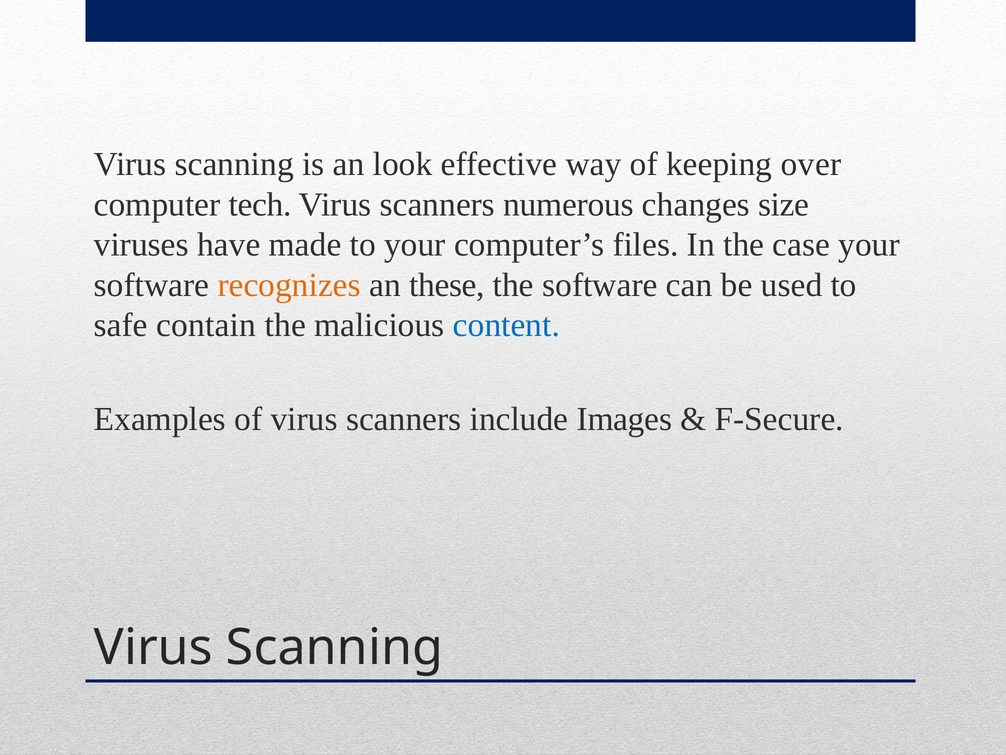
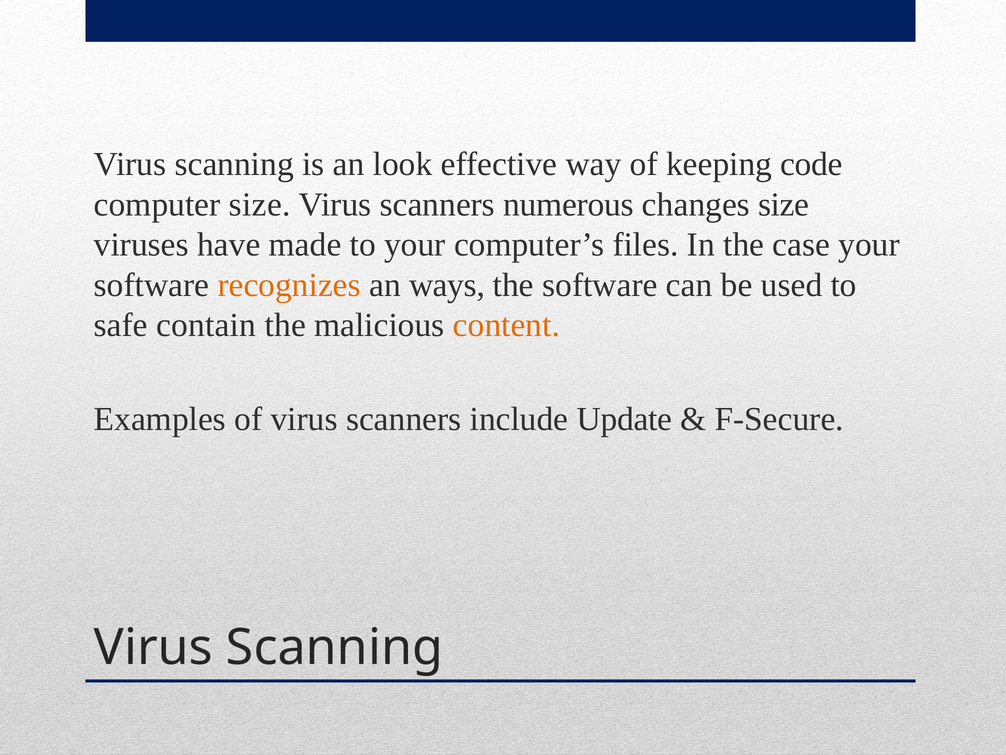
over: over -> code (812, 164)
computer tech: tech -> size (260, 204)
these: these -> ways (447, 285)
content colour: blue -> orange (506, 325)
Images: Images -> Update (624, 419)
